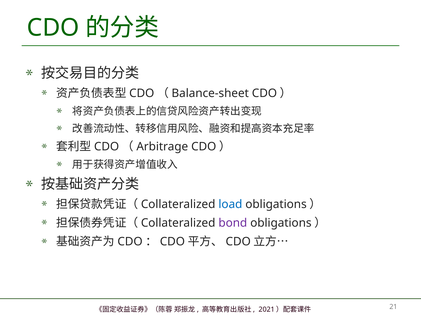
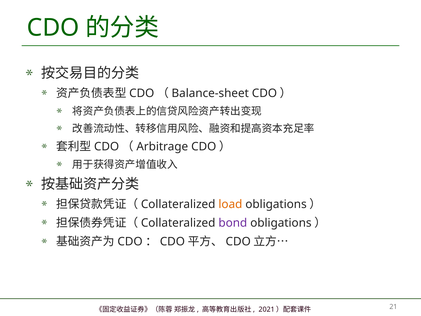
load colour: blue -> orange (230, 204)
